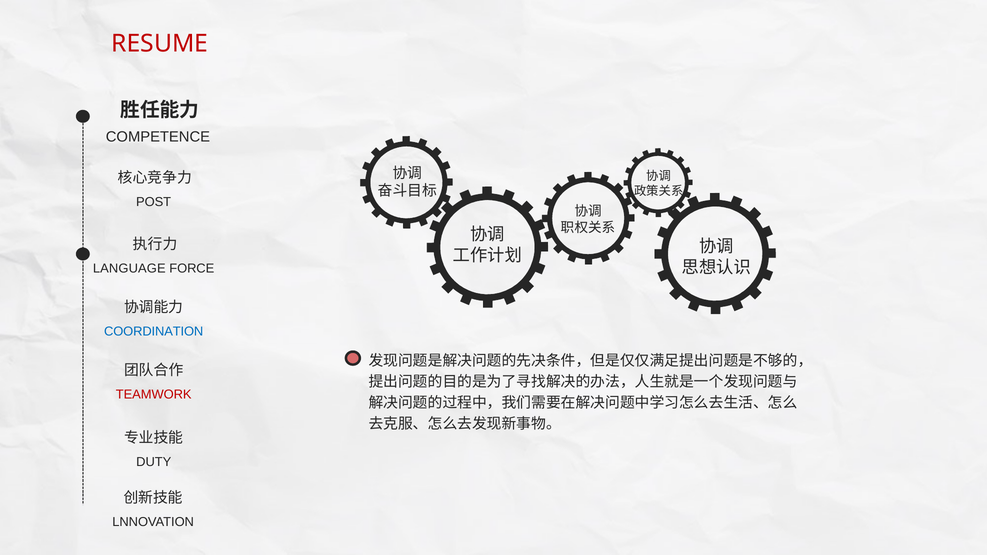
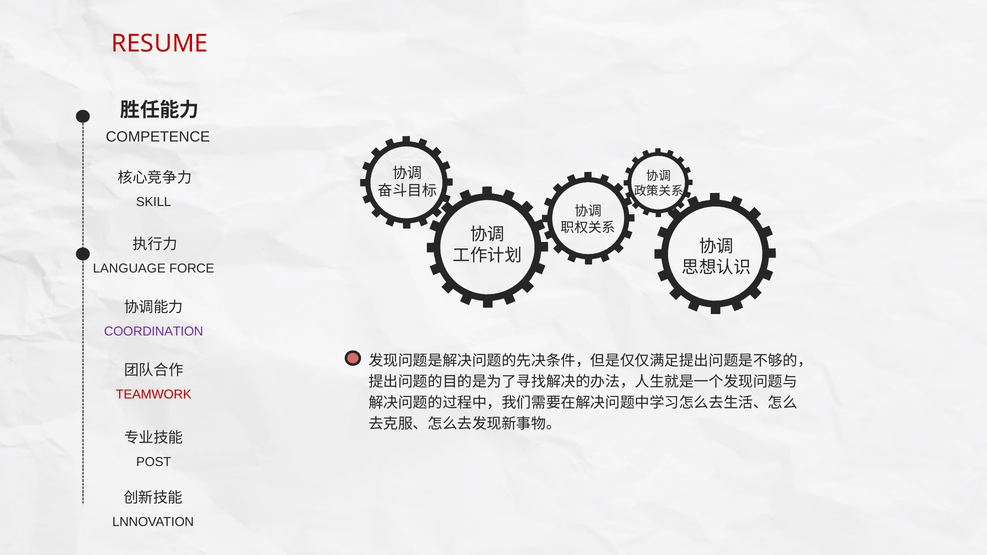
POST: POST -> SKILL (154, 202)
COORDINATION colour: blue -> purple (154, 332)
DUTY: DUTY -> POST (154, 462)
